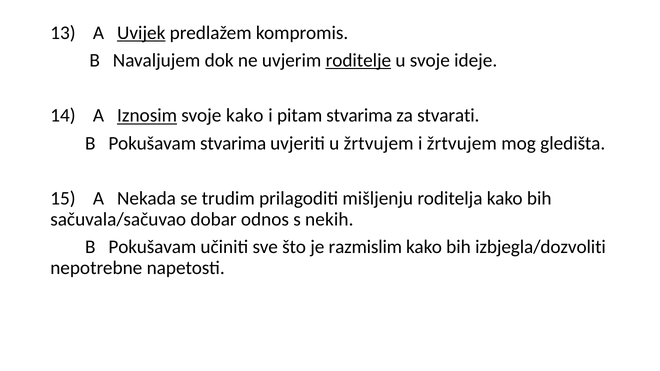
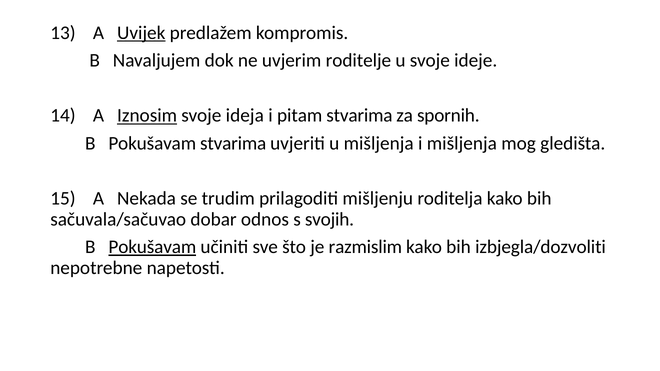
roditelje underline: present -> none (358, 60)
svoje kako: kako -> ideja (245, 116)
stvarati: stvarati -> spornih (448, 116)
u žrtvujem: žrtvujem -> mišljenja (379, 143)
i žrtvujem: žrtvujem -> mišljenja (462, 143)
nekih: nekih -> svojih (329, 220)
Pokušavam underline: none -> present (152, 247)
